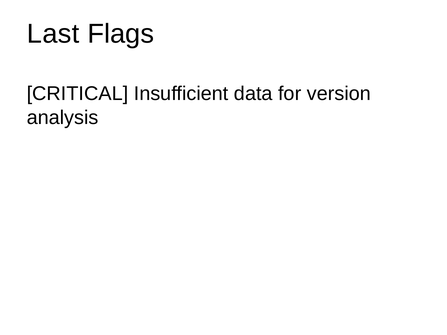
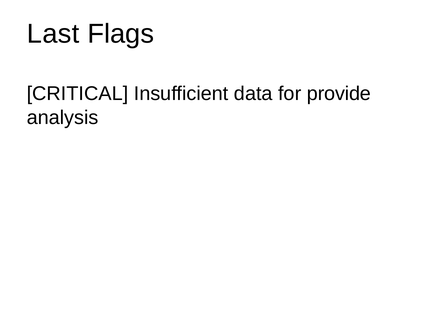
version: version -> provide (339, 94)
